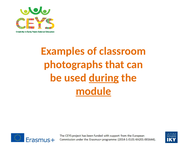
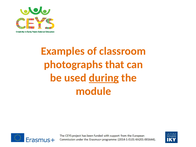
module underline: present -> none (93, 91)
